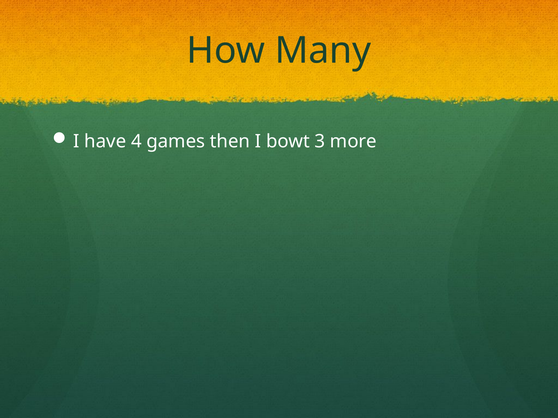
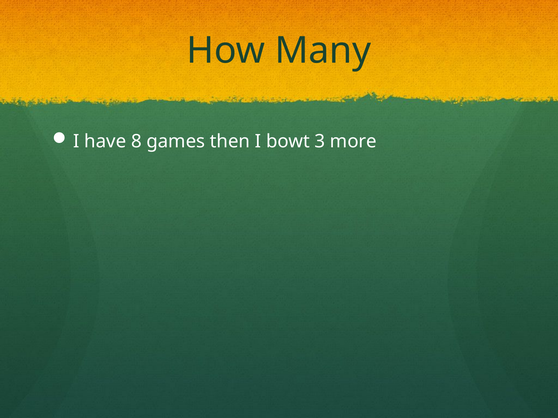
4: 4 -> 8 (136, 142)
